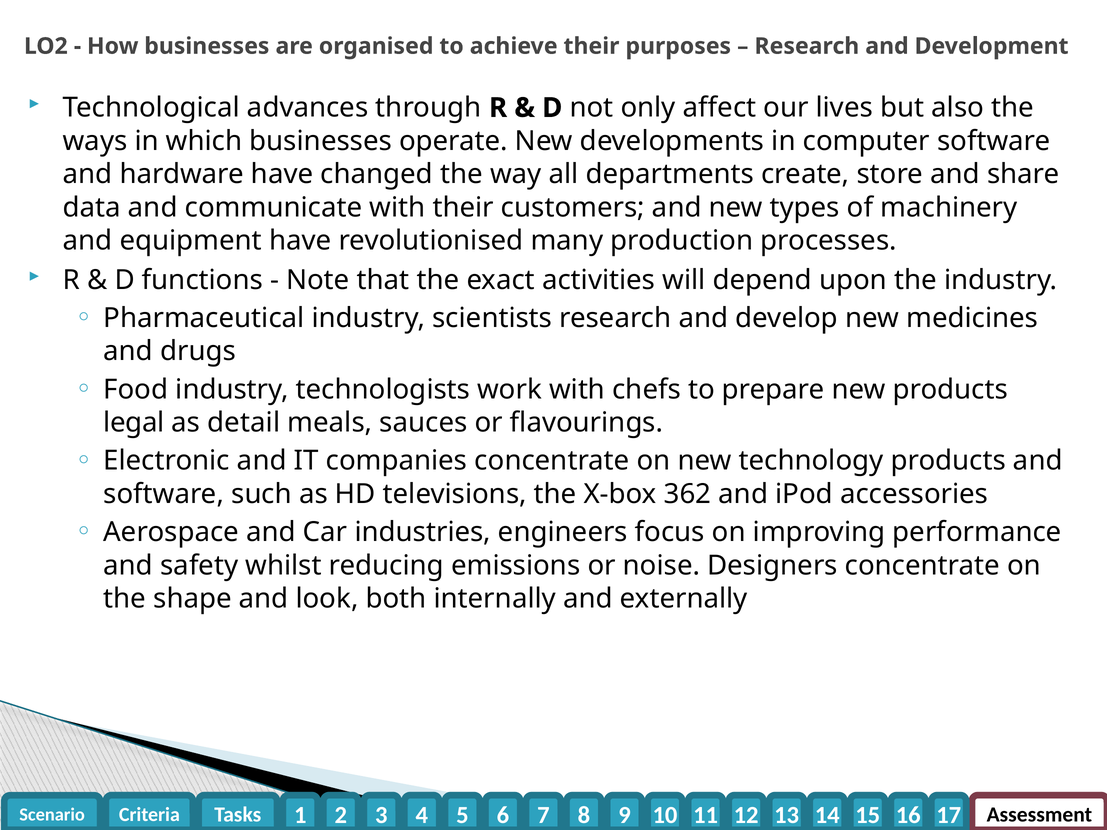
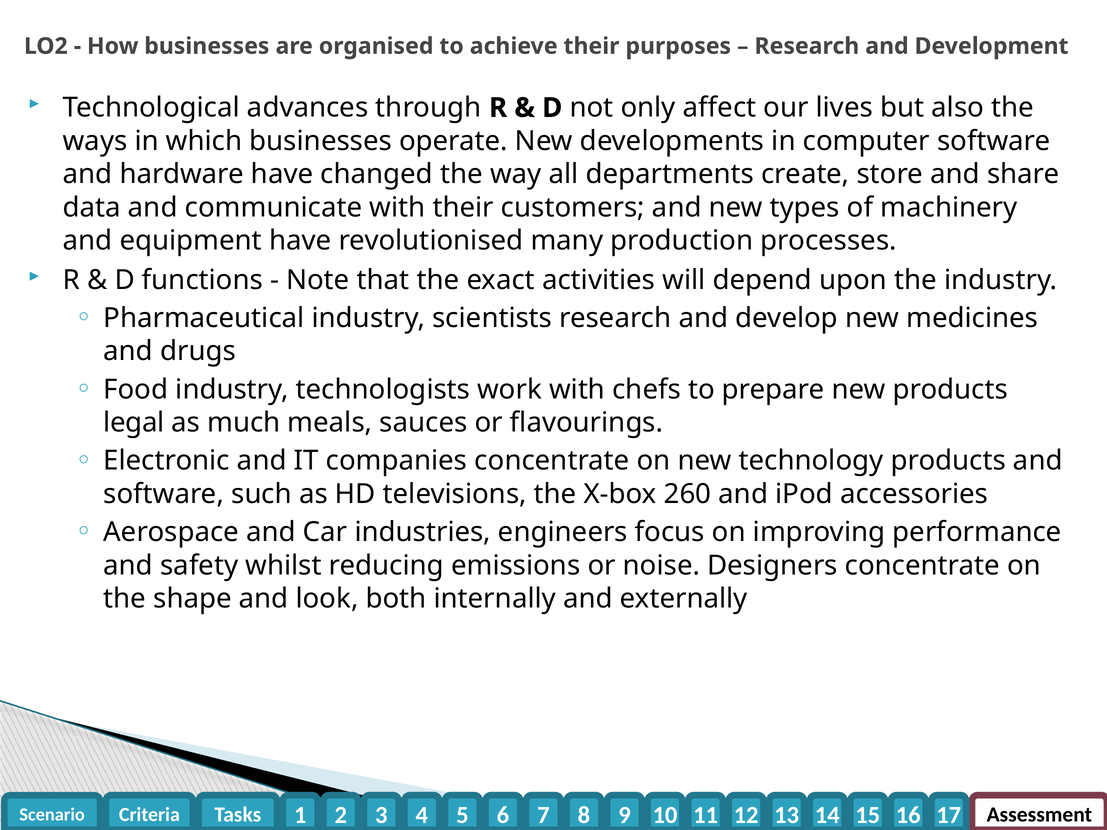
detail: detail -> much (244, 423)
362: 362 -> 260 (688, 494)
